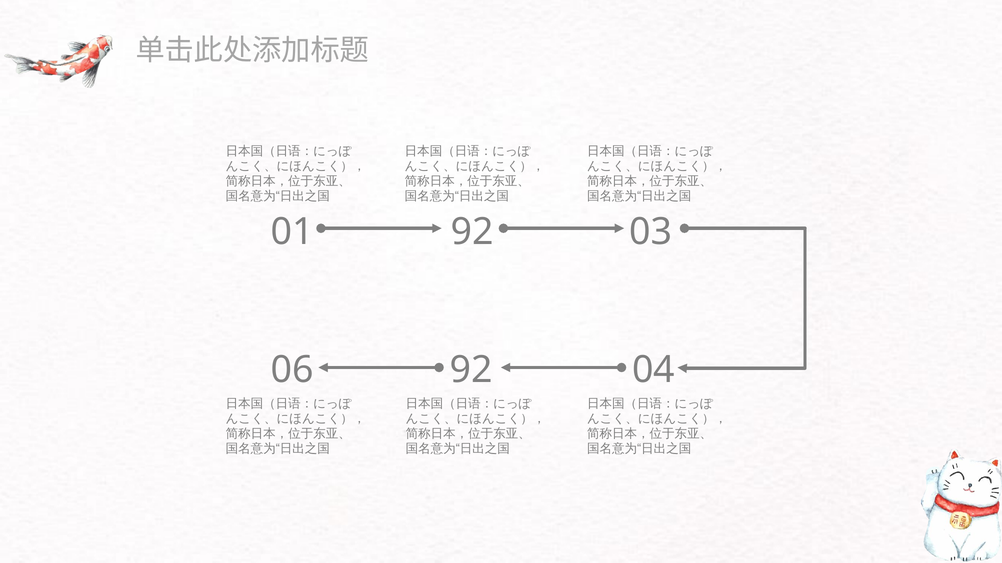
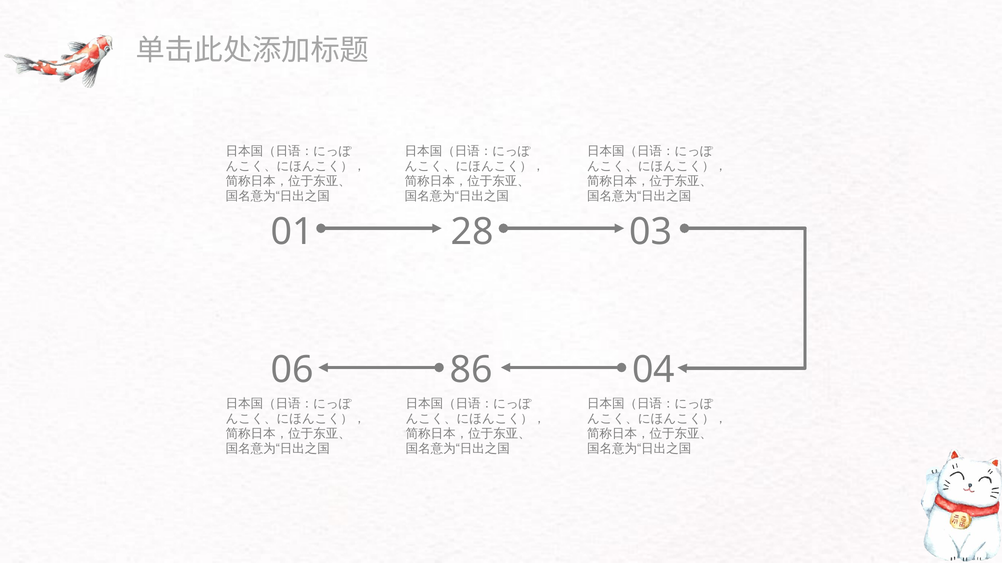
01 92: 92 -> 28 (472, 232)
06 92: 92 -> 86 (471, 370)
